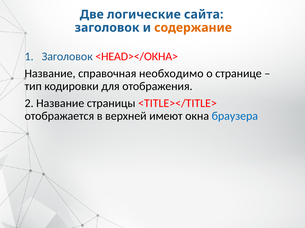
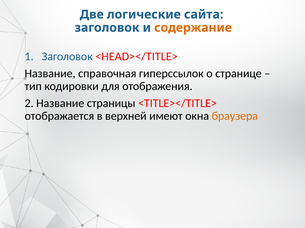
<HEAD></ОКНА>: <HEAD></ОКНА> -> <HEAD></TITLE> (137, 57)
необходимо: необходимо -> гиперссылок (171, 74)
браузера colour: blue -> orange (235, 116)
